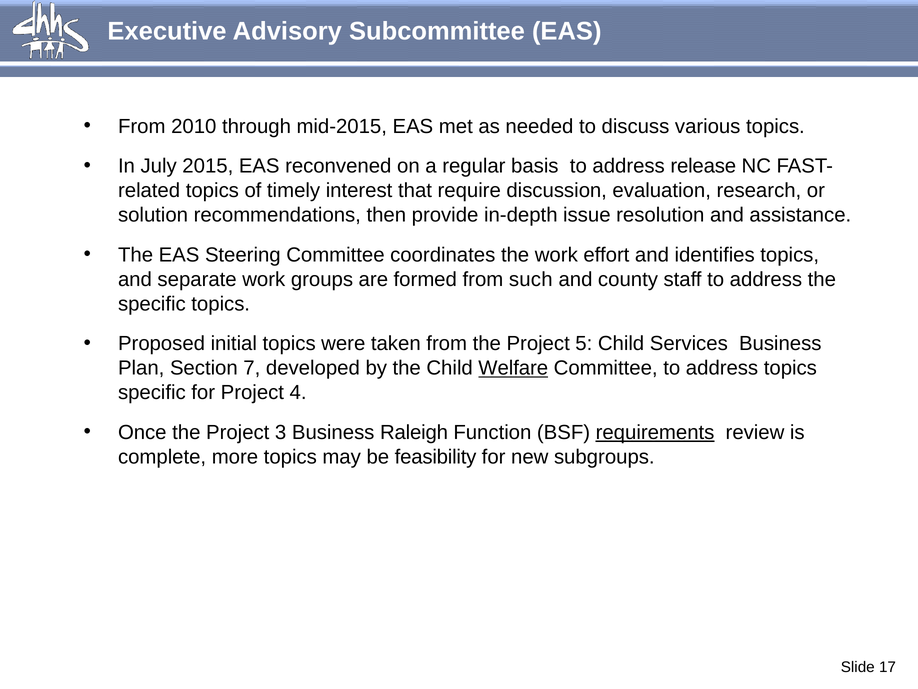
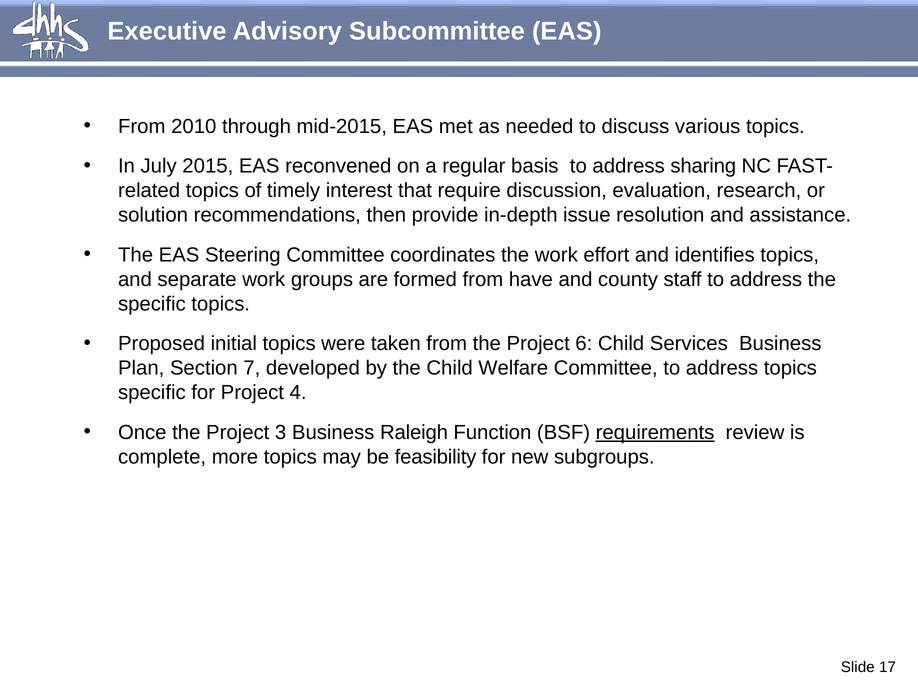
release: release -> sharing (703, 166)
such: such -> have (531, 279)
5: 5 -> 6 (584, 343)
Welfare underline: present -> none (513, 368)
